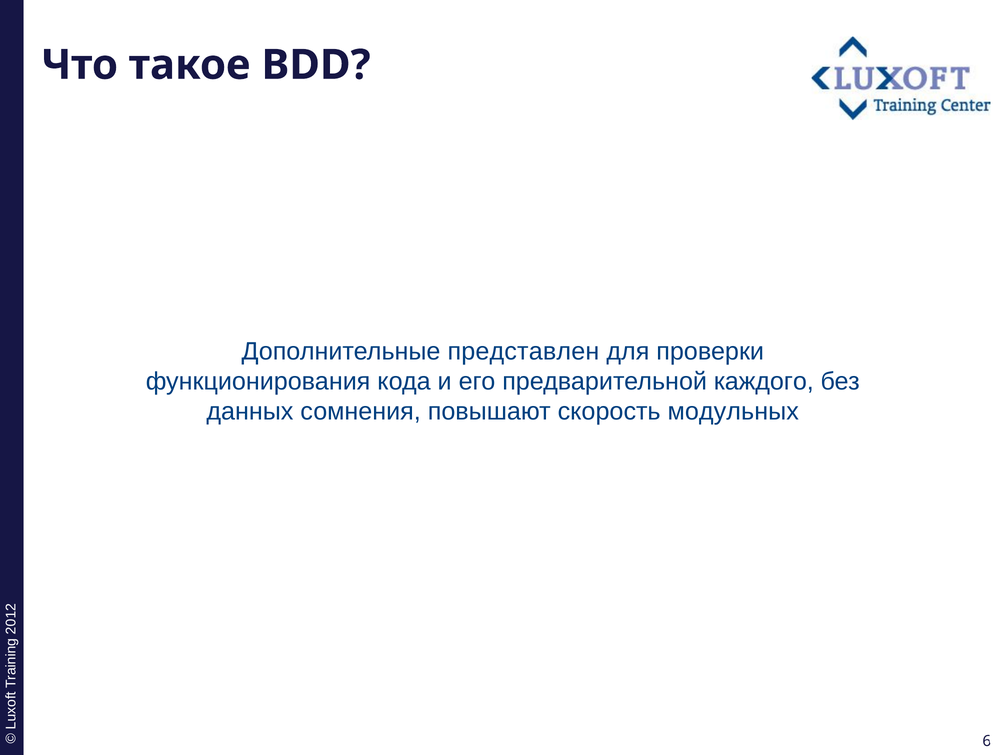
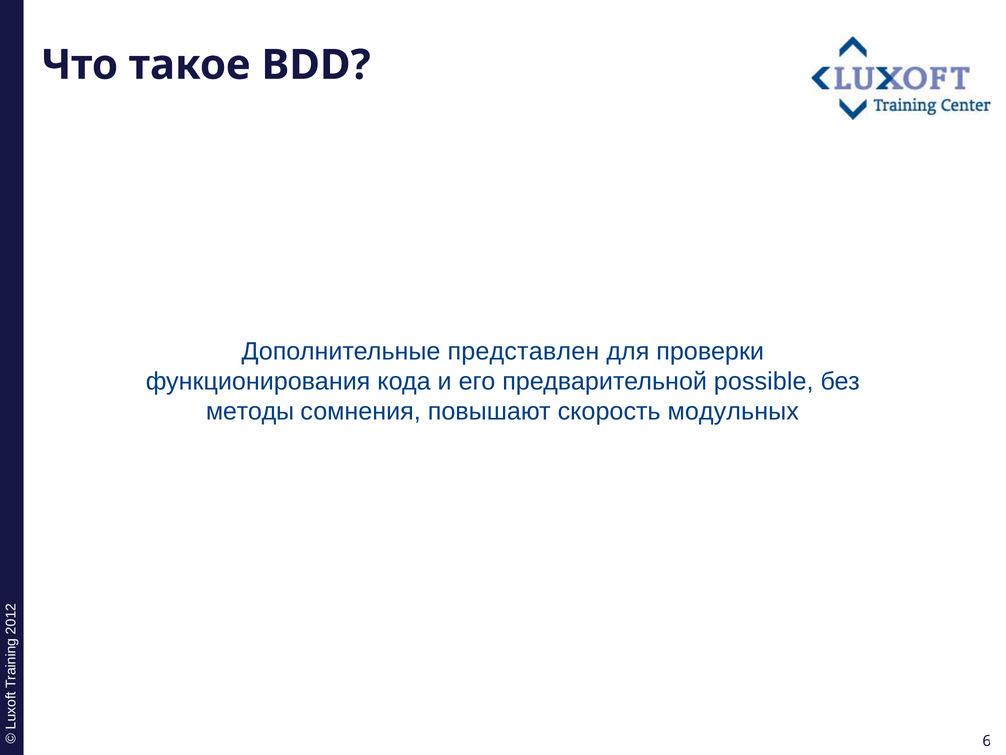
каждого: каждого -> possible (764, 381)
данных: данных -> методы (250, 411)
